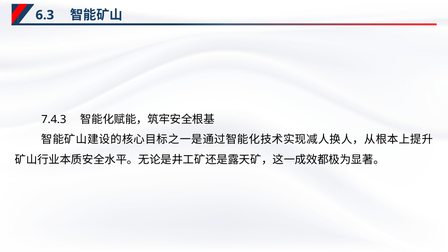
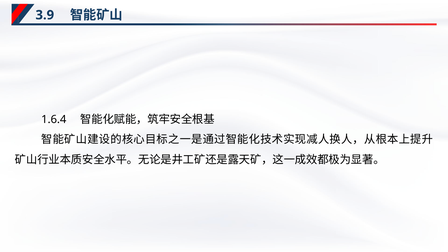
6.3: 6.3 -> 3.9 (45, 15)
7.4.3: 7.4.3 -> 1.6.4 (54, 119)
